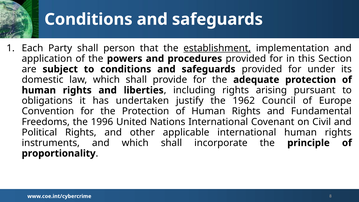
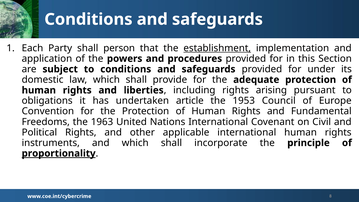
justify: justify -> article (190, 101)
1962: 1962 -> 1953 (244, 101)
1996: 1996 -> 1963 (102, 122)
proportionality underline: none -> present (59, 153)
